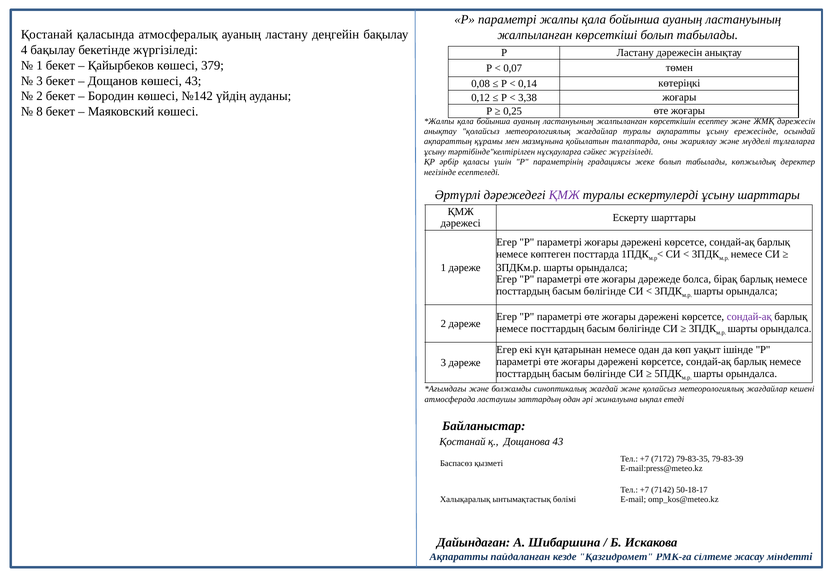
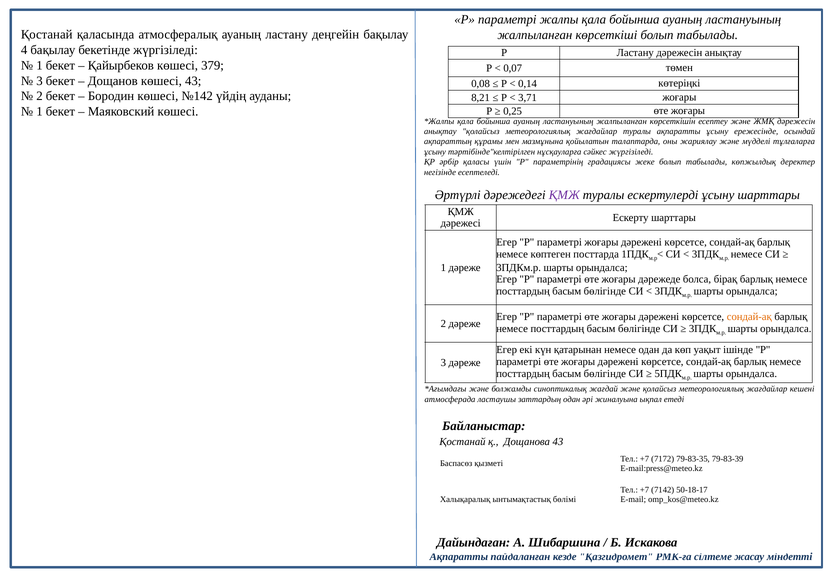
0,12: 0,12 -> 8,21 (481, 98)
3,38: 3,38 -> 3,71 (528, 98)
8: 8 -> 1 (39, 112)
сондай-ақ colour: purple -> orange (749, 317)
